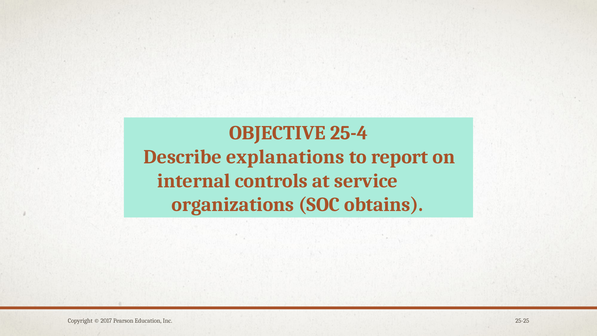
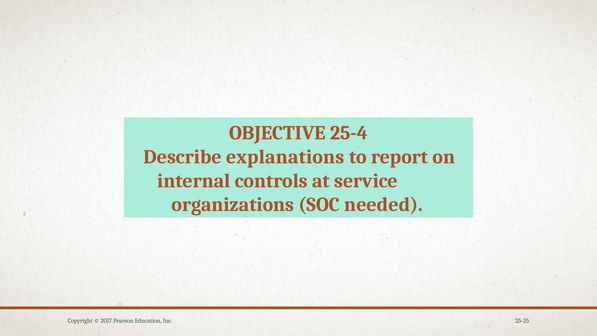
obtains: obtains -> needed (384, 205)
